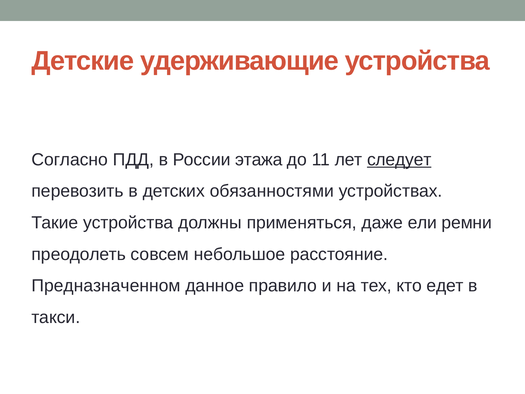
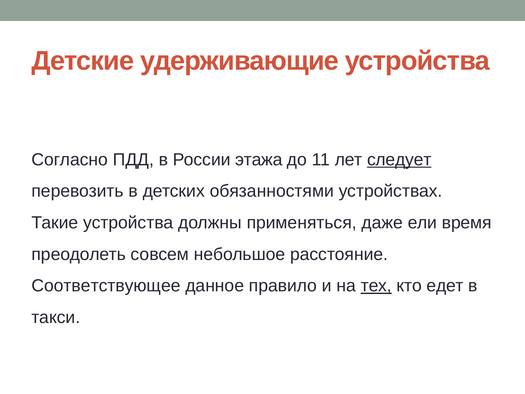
ремни: ремни -> время (467, 223)
Предназначенном: Предназначенном -> Соответствующее (106, 286)
тех underline: none -> present (376, 286)
